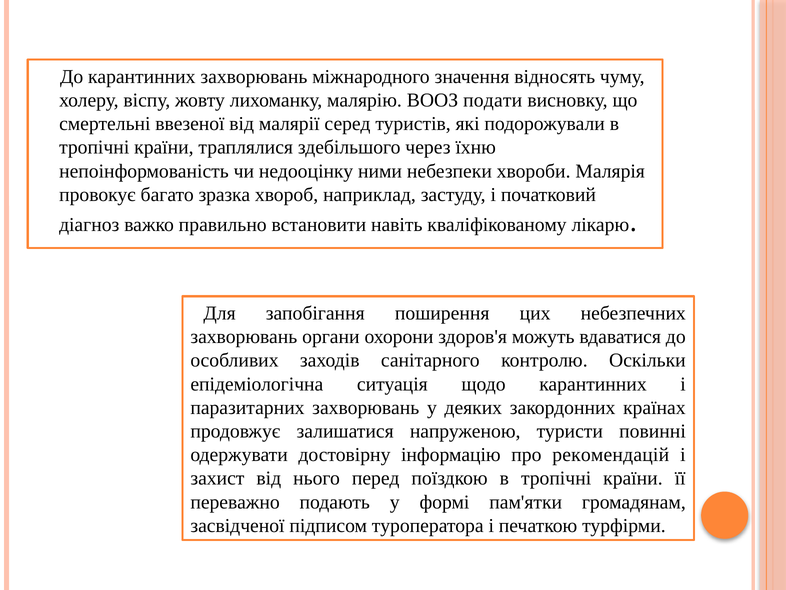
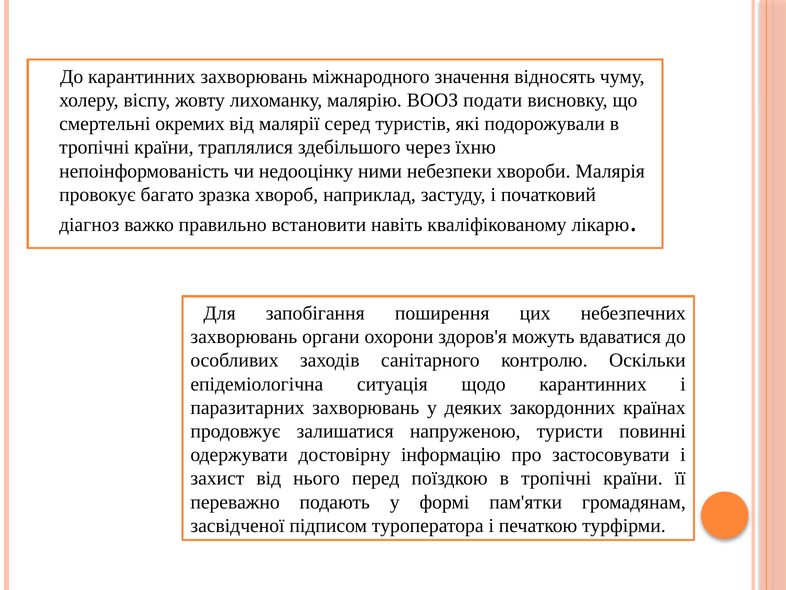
ввезеної: ввезеної -> окремих (190, 124)
рекомендацій: рекомендацій -> застосовувати (611, 455)
